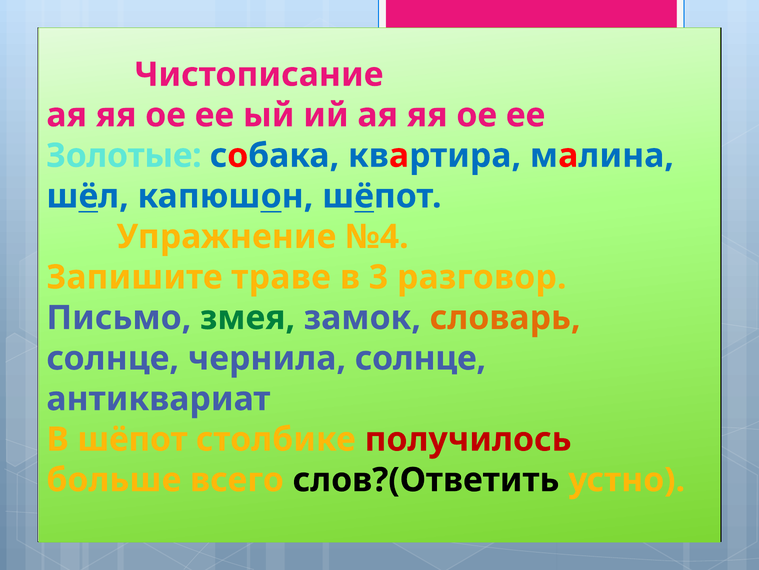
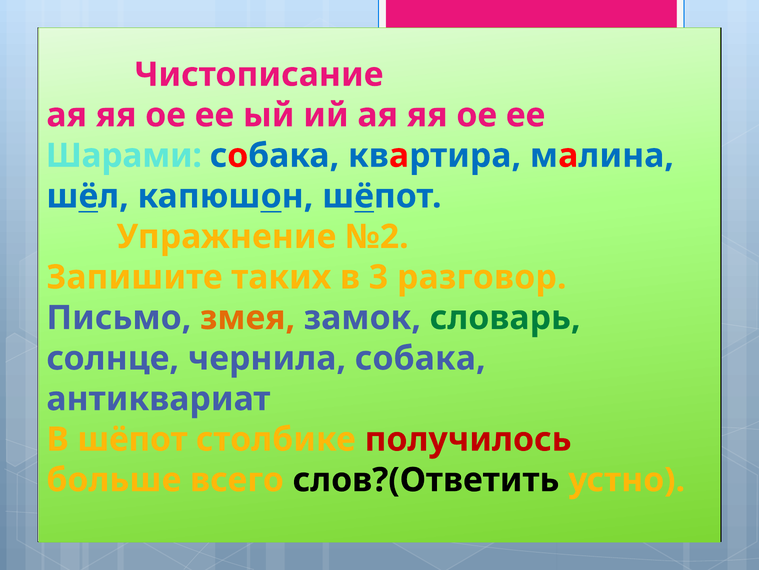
Золотые: Золотые -> Шарами (124, 156)
№4: №4 -> №2 (377, 236)
траве: траве -> таких (281, 277)
змея colour: green -> orange (248, 317)
словарь colour: orange -> green (505, 317)
чернила солнце: солнце -> собака (420, 358)
